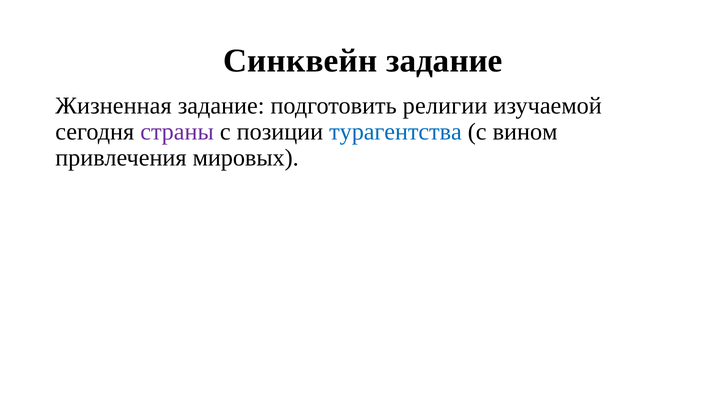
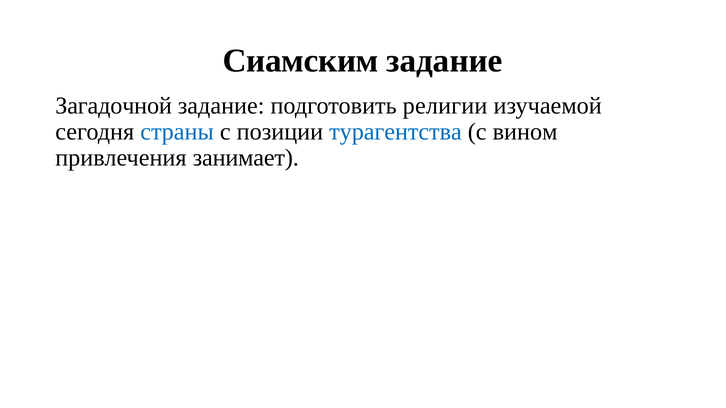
Синквейн: Синквейн -> Сиамским (301, 61)
Жизненная: Жизненная -> Загадочной (114, 106)
страны colour: purple -> blue (177, 132)
мировых: мировых -> занимает (246, 158)
